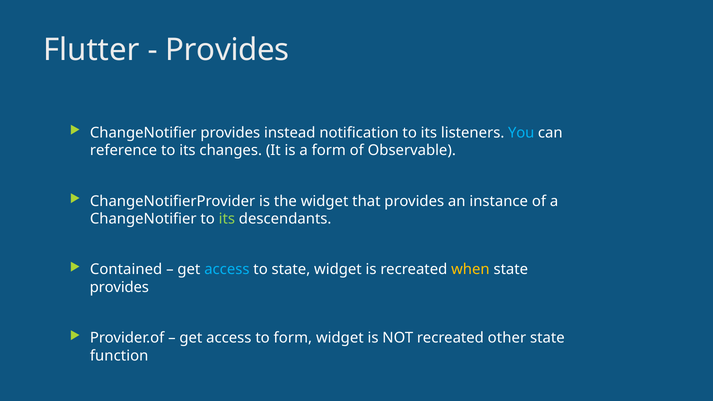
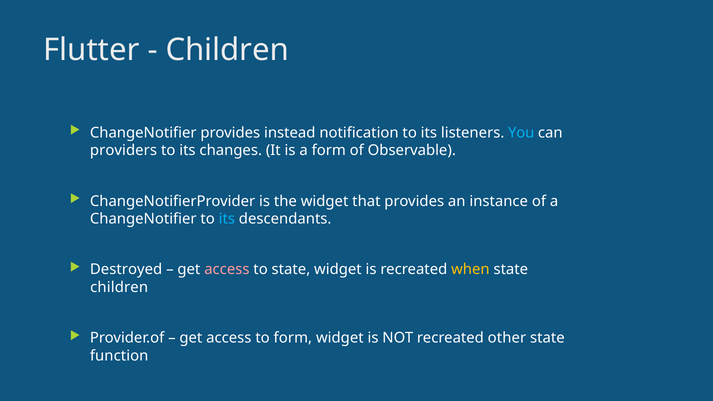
Provides: Provides -> Children (227, 50)
reference: reference -> providers (123, 151)
its colour: light green -> light blue (227, 219)
Contained: Contained -> Destroyed (126, 270)
access colour: light blue -> pink (227, 270)
provides: provides -> children (119, 287)
